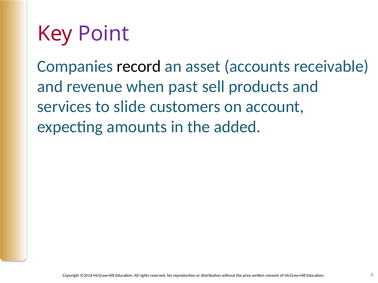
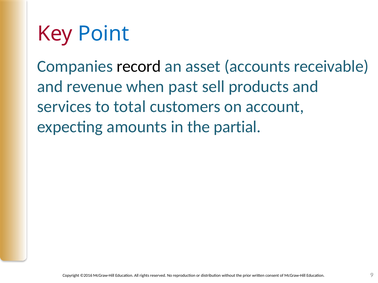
Point colour: purple -> blue (104, 34)
slide: slide -> total (130, 107)
added: added -> partial (237, 127)
